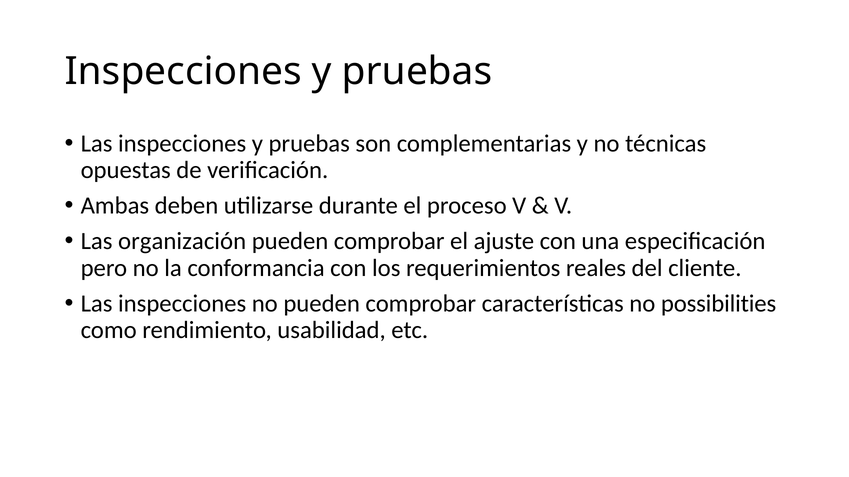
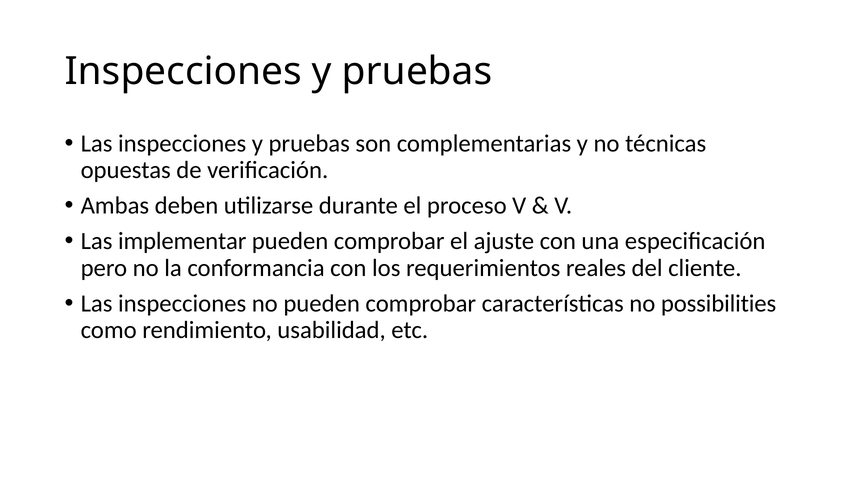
organización: organización -> implementar (182, 241)
